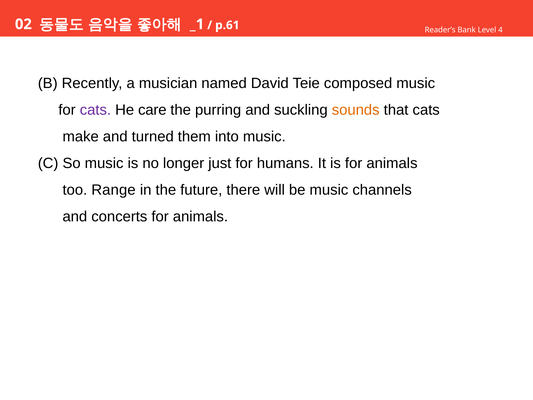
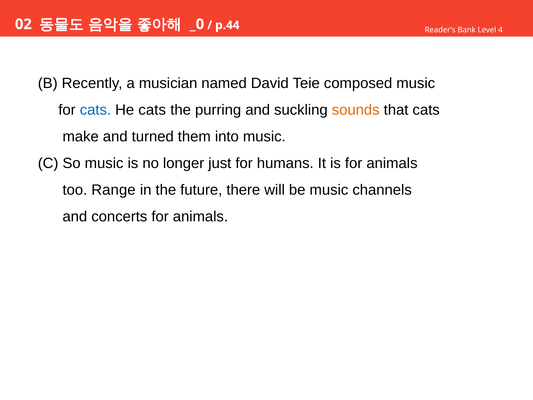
_1: _1 -> _0 (197, 24)
p.61: p.61 -> p.44 (227, 25)
cats colour: purple -> blue (95, 110)
He care: care -> cats (152, 110)
